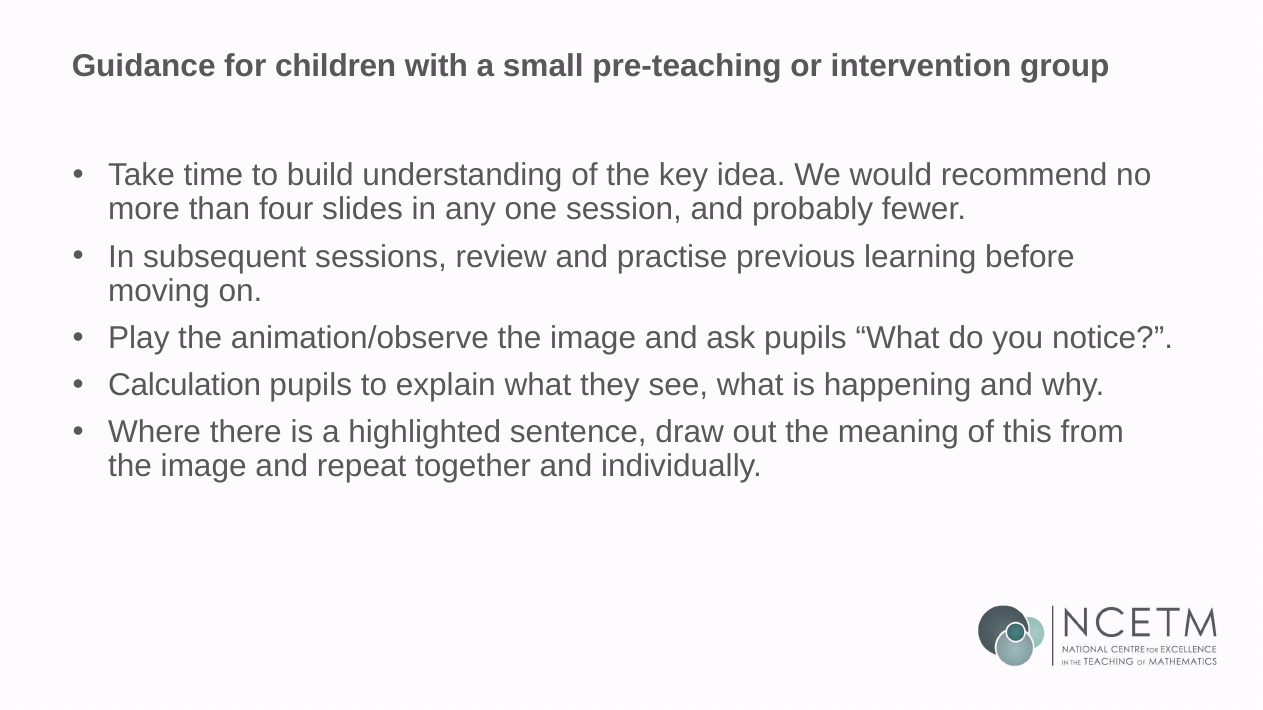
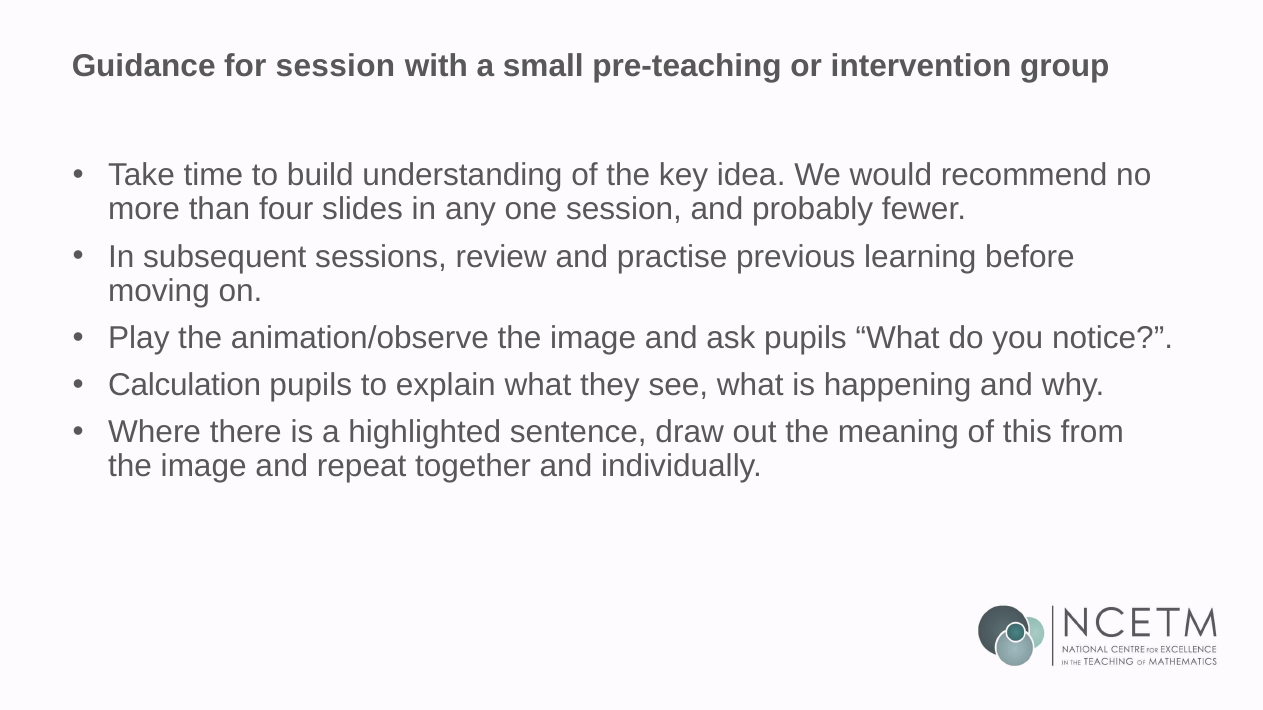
for children: children -> session (335, 66)
